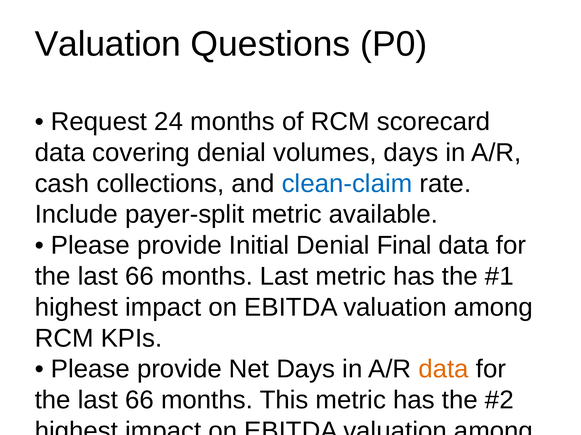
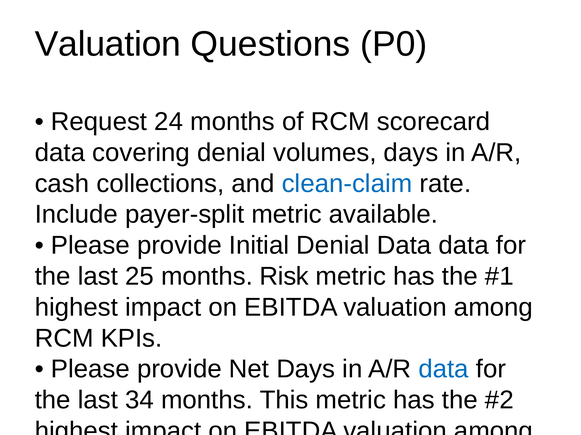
Denial Final: Final -> Data (404, 246)
66: 66 -> 25 (140, 277)
months Last: Last -> Risk (284, 277)
data colour: orange -> blue (444, 370)
66: 66 -> 34 (140, 401)
